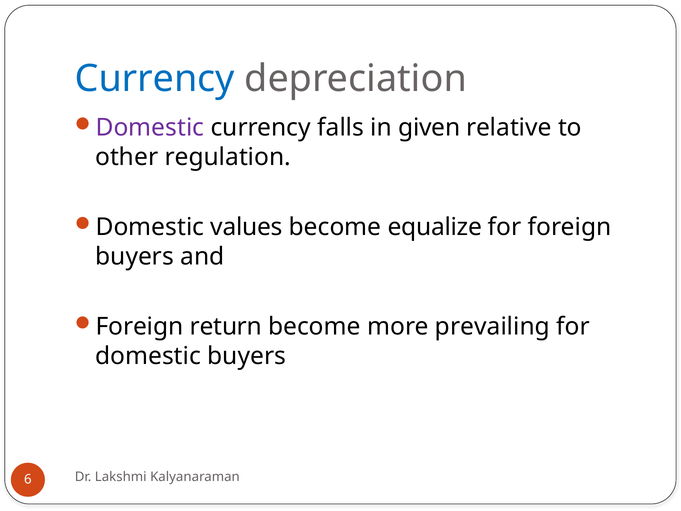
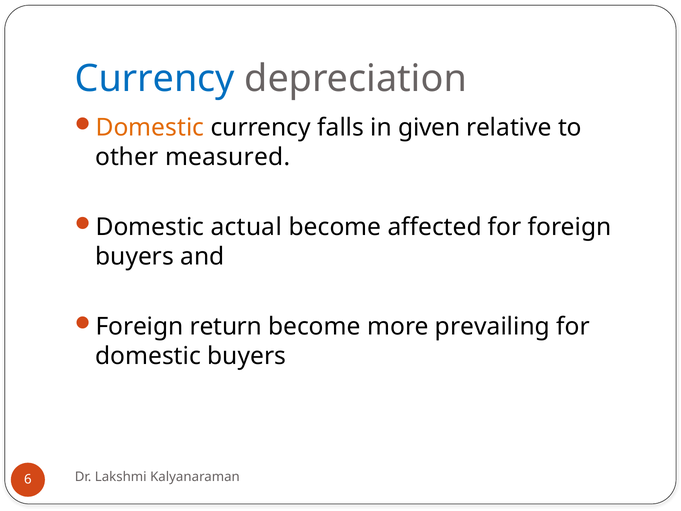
Domestic colour: purple -> orange (150, 128)
regulation: regulation -> measured (228, 157)
values: values -> actual (246, 227)
equalize: equalize -> affected (435, 227)
